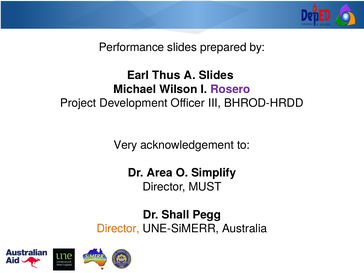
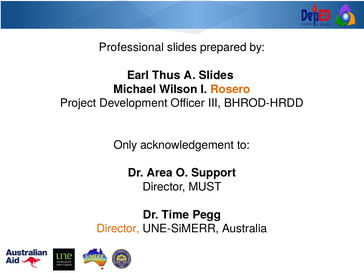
Performance: Performance -> Professional (131, 47)
Rosero colour: purple -> orange (230, 89)
Very: Very -> Only (125, 145)
Simplify: Simplify -> Support (214, 173)
Shall: Shall -> Time (175, 215)
